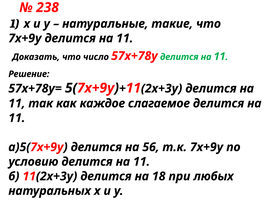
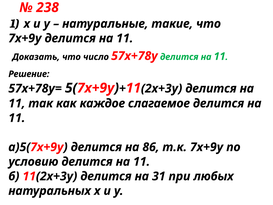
56: 56 -> 86 (151, 147)
18: 18 -> 31 (159, 176)
